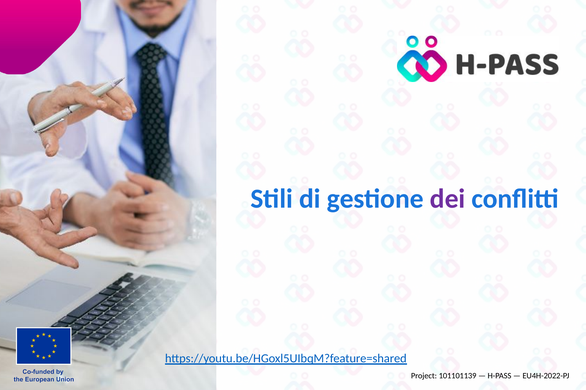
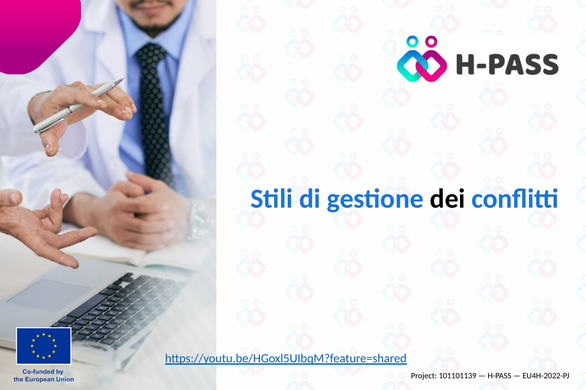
dei colour: purple -> black (448, 199)
